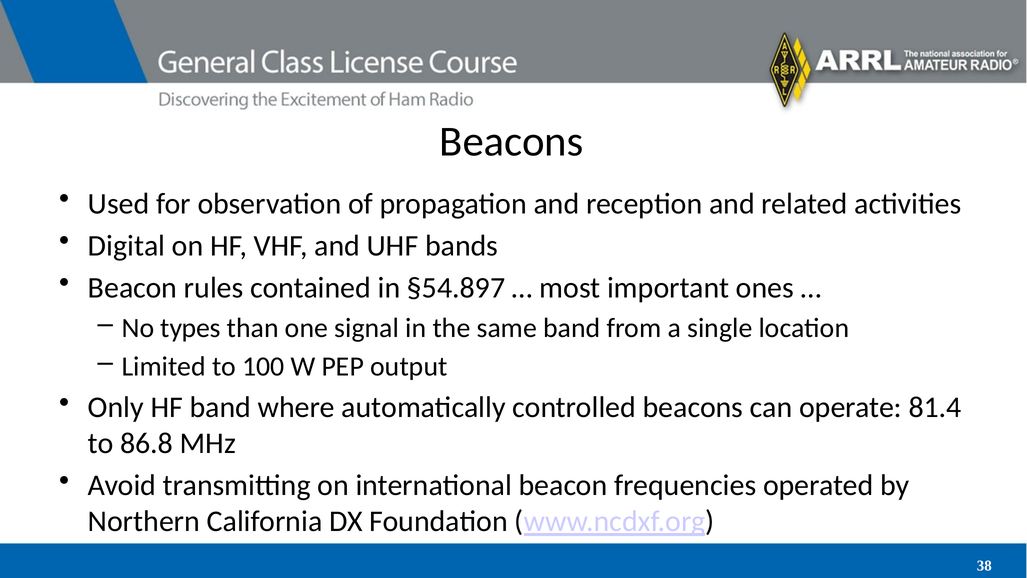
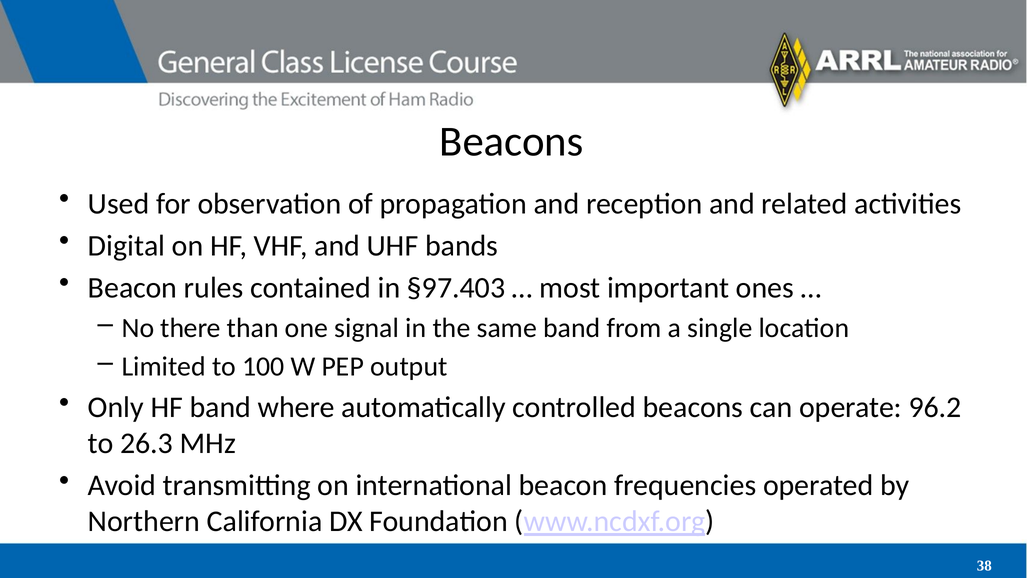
§54.897: §54.897 -> §97.403 (456, 288)
types: types -> there (191, 328)
81.4: 81.4 -> 96.2 (935, 407)
86.8: 86.8 -> 26.3 (147, 443)
